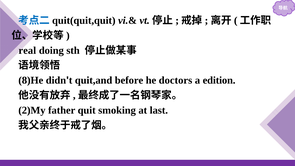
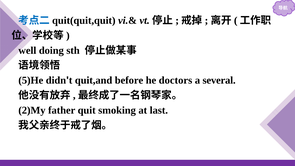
real: real -> well (27, 50)
8)He: 8)He -> 5)He (31, 80)
edition: edition -> several (219, 80)
